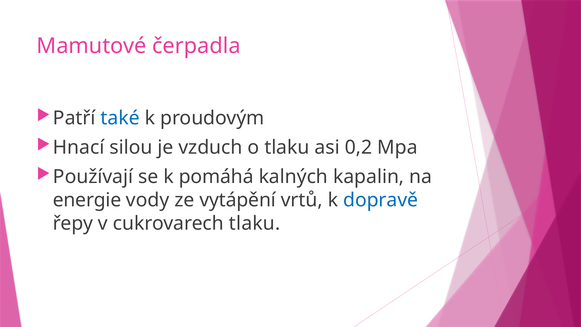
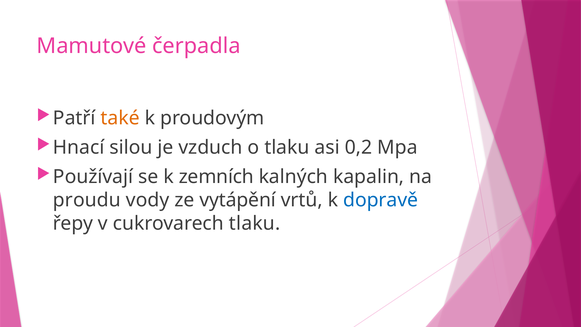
také colour: blue -> orange (120, 118)
pomáhá: pomáhá -> zemních (216, 177)
energie: energie -> proudu (87, 200)
